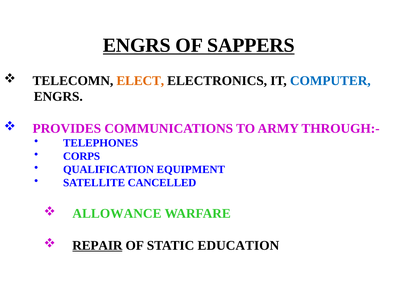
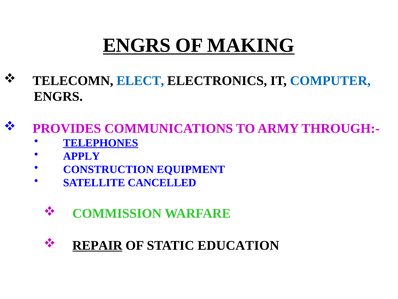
SAPPERS: SAPPERS -> MAKING (251, 45)
ELECT colour: orange -> blue (140, 80)
TELEPHONES underline: none -> present (101, 143)
CORPS: CORPS -> APPLY (81, 156)
QUALIFICATION: QUALIFICATION -> CONSTRUCTION (108, 169)
ALLOWANCE: ALLOWANCE -> COMMISSION (117, 213)
